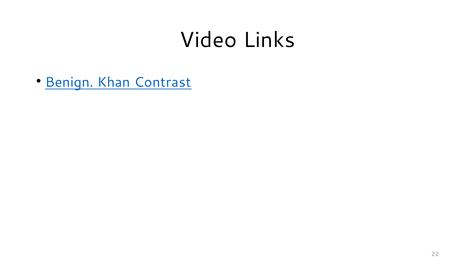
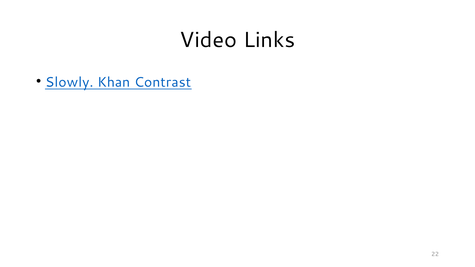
Benign: Benign -> Slowly (69, 82)
